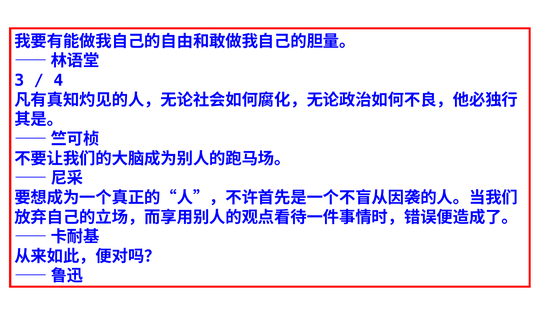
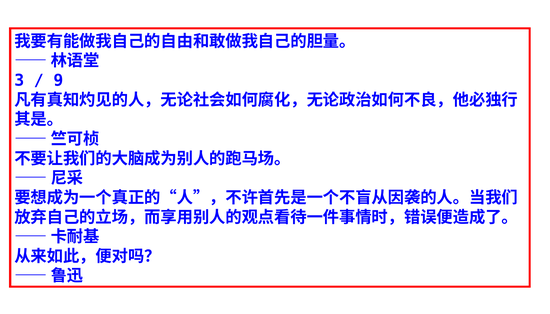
4: 4 -> 9 (58, 80)
